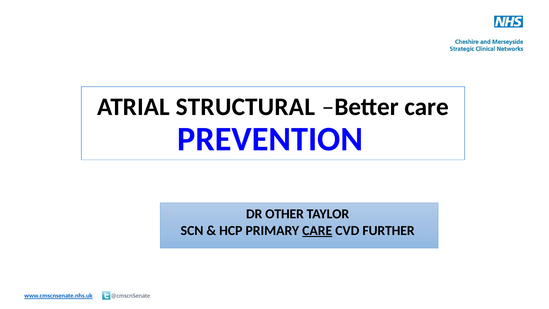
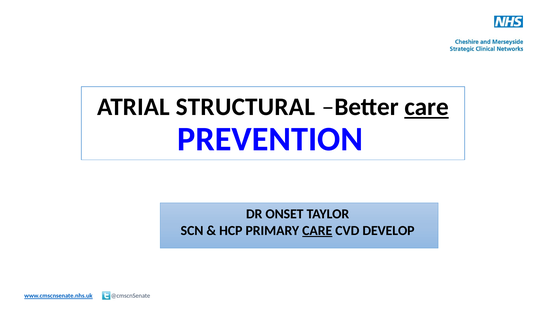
care underline: none -> present (427, 107)
OTHER: OTHER -> ONSET (284, 214)
FURTHER: FURTHER -> DEVELOP (388, 230)
